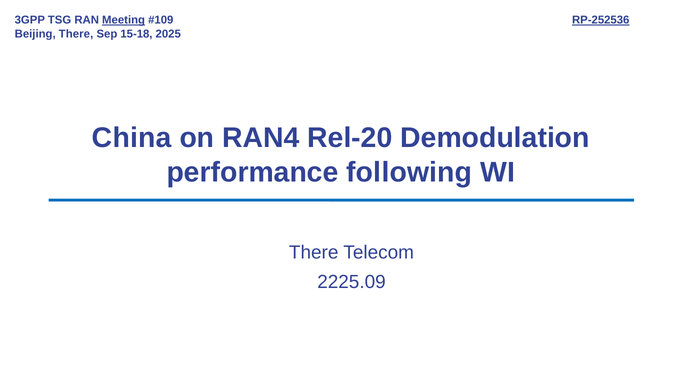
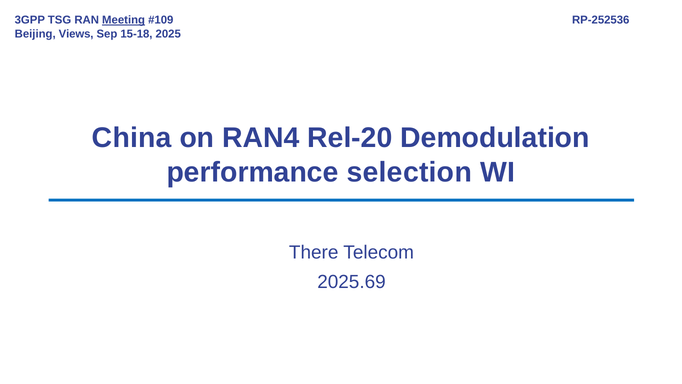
RP-252536 underline: present -> none (601, 20)
Beijing There: There -> Views (76, 34)
following: following -> selection (409, 172)
2225.09: 2225.09 -> 2025.69 (351, 282)
